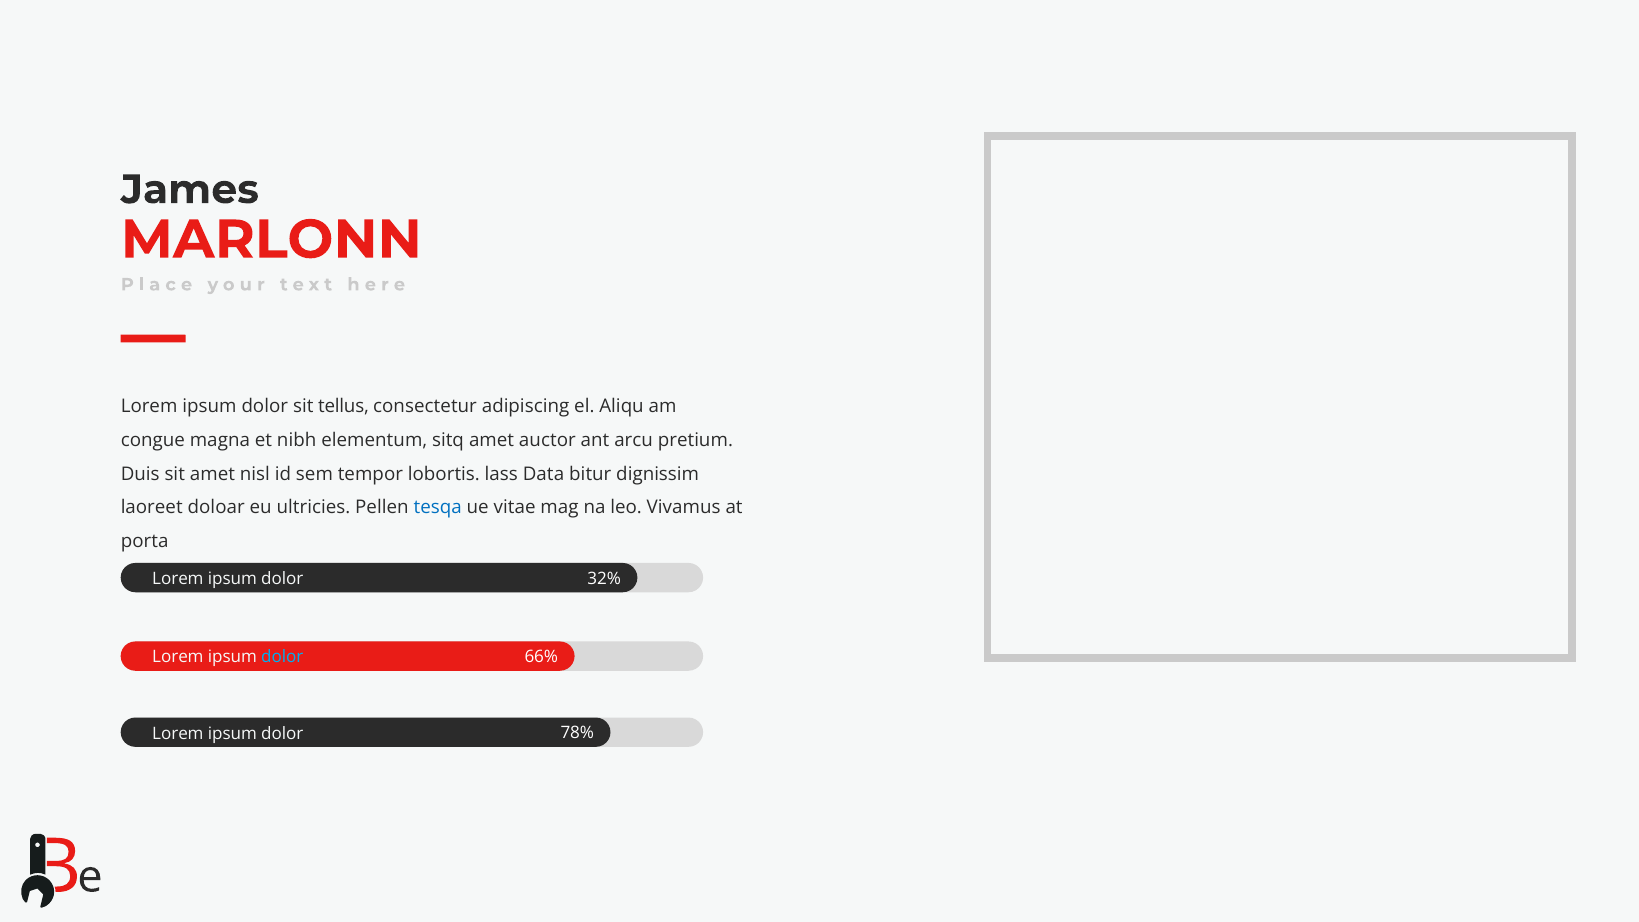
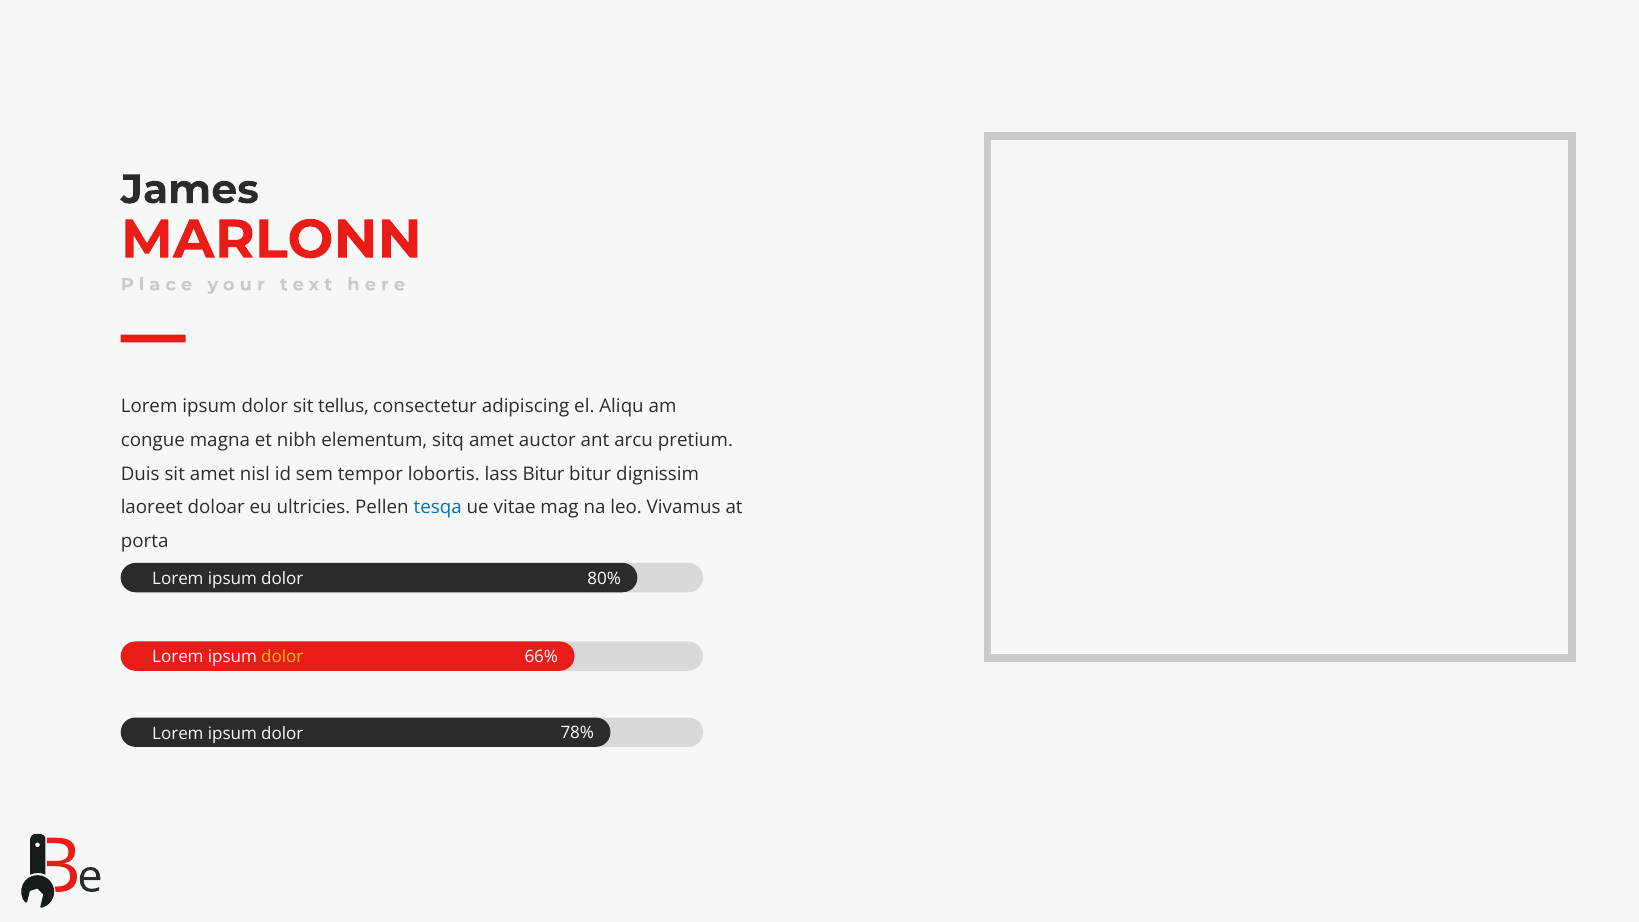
lass Data: Data -> Bitur (544, 474)
32%: 32% -> 80% (604, 579)
dolor colour: light blue -> yellow (282, 657)
